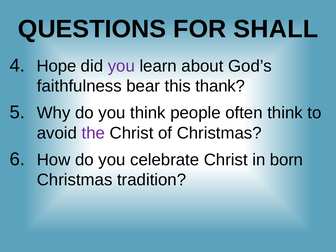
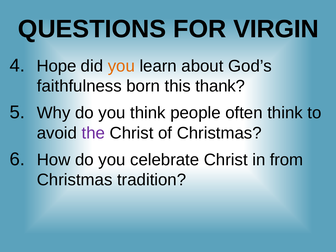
SHALL: SHALL -> VIRGIN (276, 29)
you colour: purple -> orange (121, 66)
bear: bear -> born (143, 86)
born: born -> from (286, 160)
